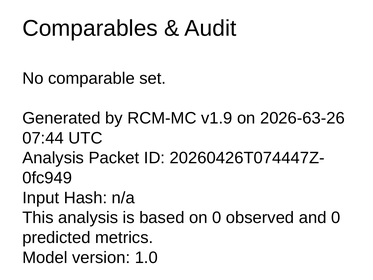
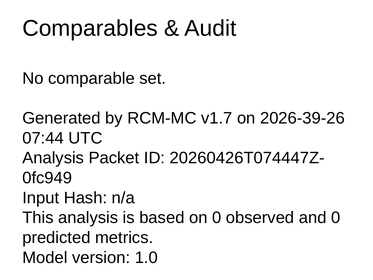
v1.9: v1.9 -> v1.7 (217, 118)
2026-63-26: 2026-63-26 -> 2026-39-26 (302, 118)
